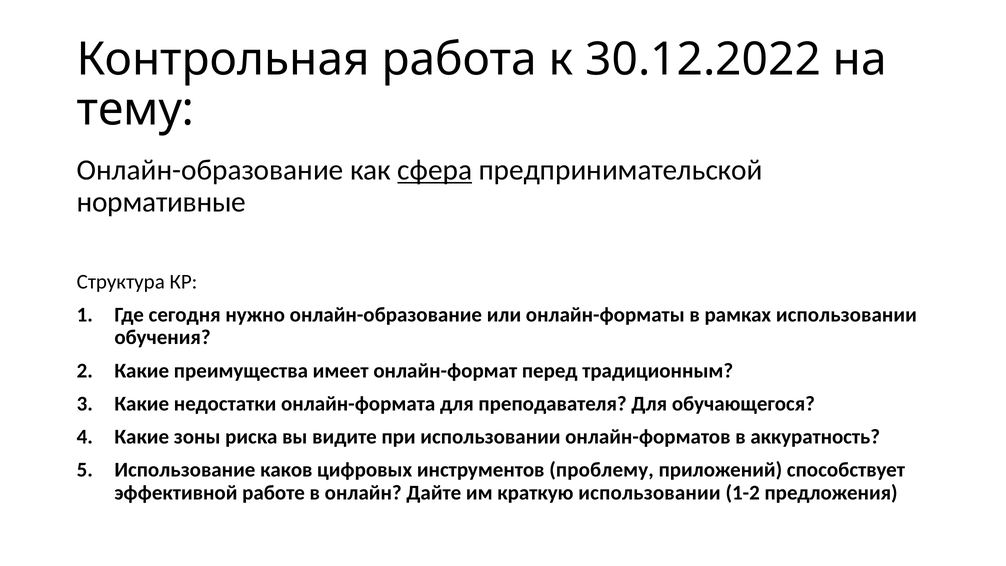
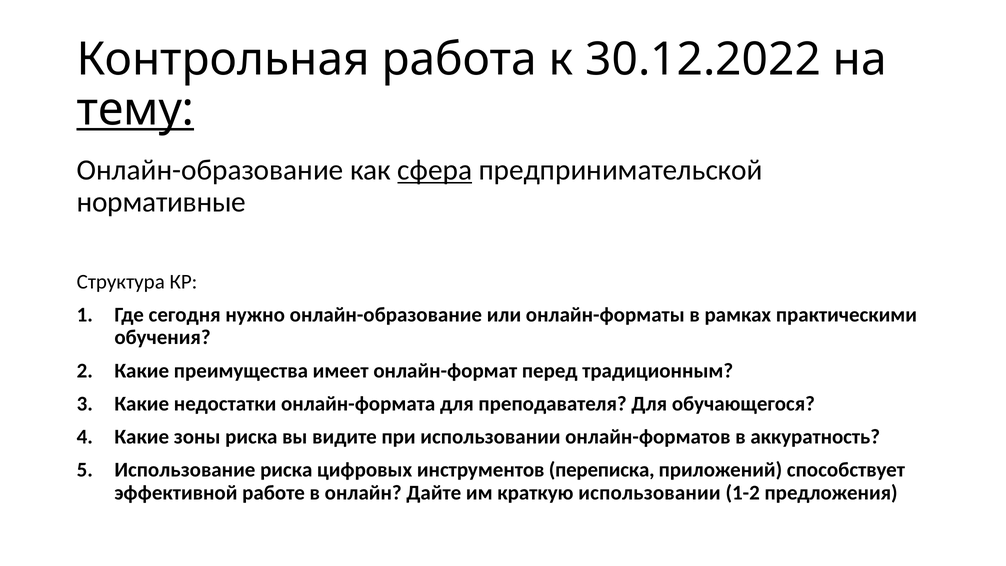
тему underline: none -> present (135, 109)
рамках использовании: использовании -> практическими (846, 315)
Использование каков: каков -> риска (286, 470)
проблему: проблему -> переписка (602, 470)
